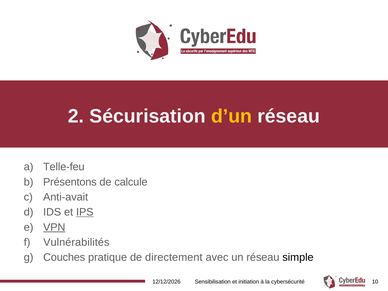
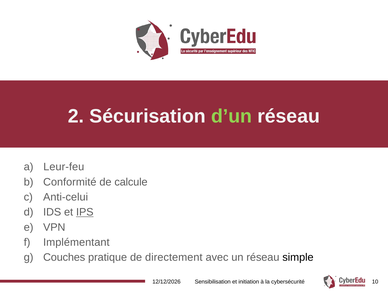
d’un colour: yellow -> light green (232, 116)
Telle-feu: Telle-feu -> Leur-feu (64, 167)
Présentons: Présentons -> Conformité (70, 182)
Anti-avait: Anti-avait -> Anti-celui (66, 197)
VPN underline: present -> none (54, 227)
Vulnérabilités: Vulnérabilités -> Implémentant (76, 242)
